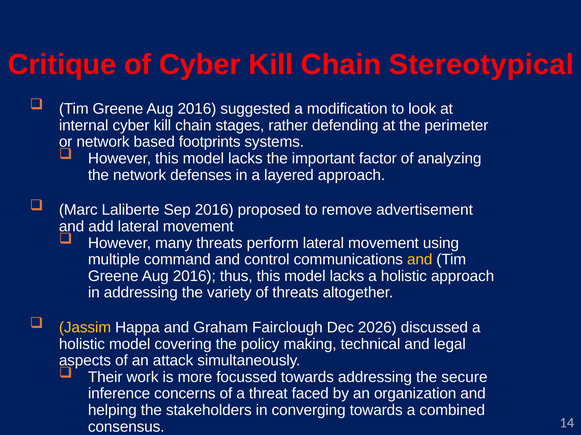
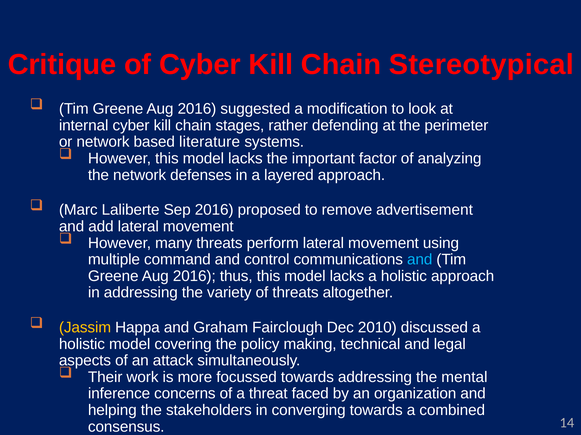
footprints: footprints -> literature (210, 142)
and colour: yellow -> light blue (420, 260)
2026: 2026 -> 2010 (377, 328)
secure: secure -> mental (464, 378)
